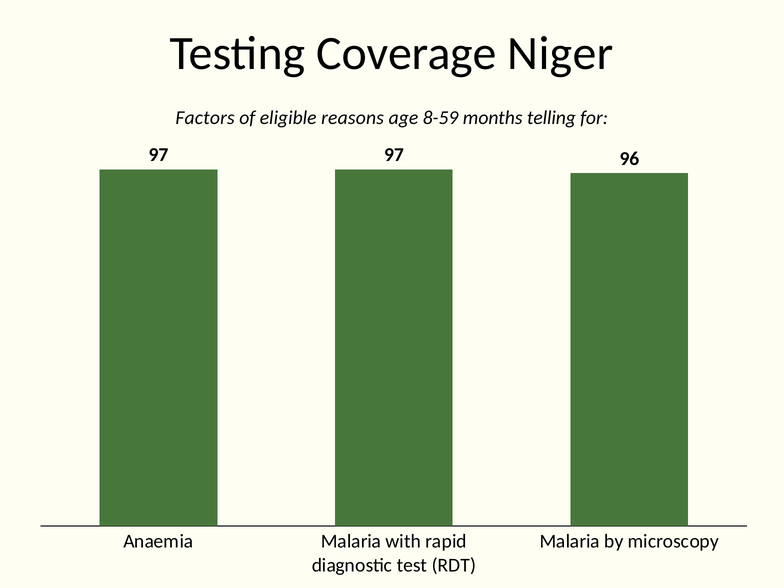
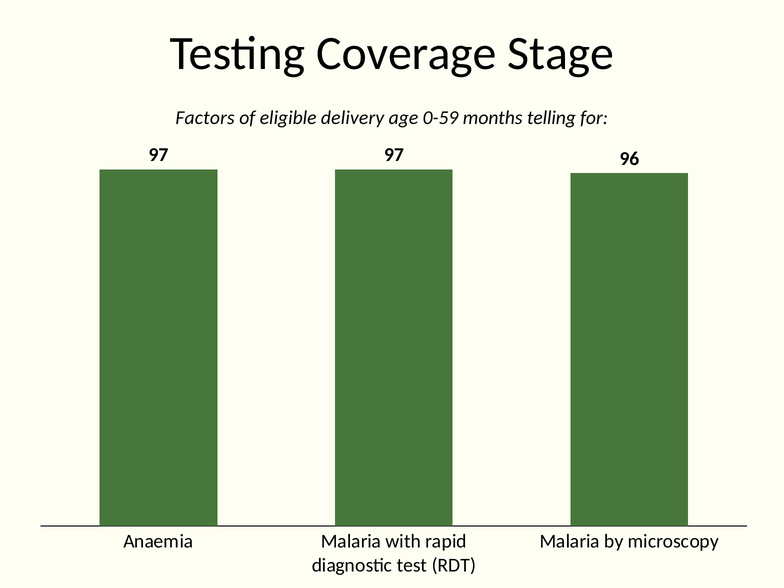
Niger: Niger -> Stage (561, 54)
reasons: reasons -> delivery (353, 118)
8-59: 8-59 -> 0-59 (441, 118)
